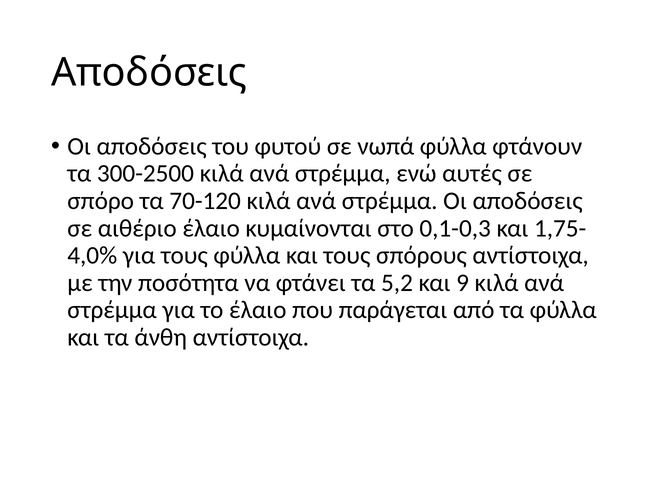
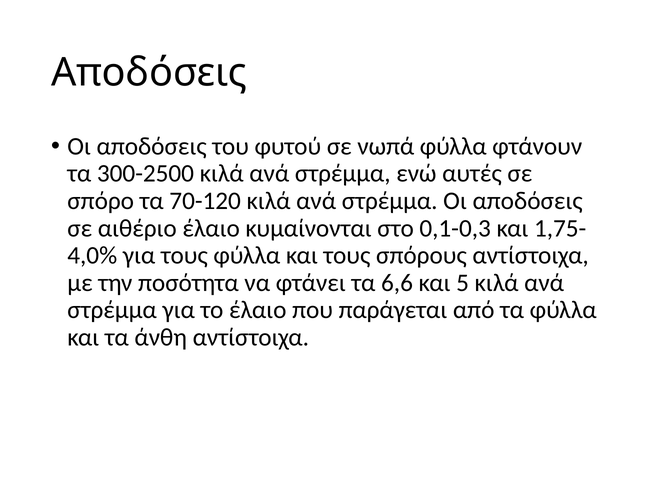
5,2: 5,2 -> 6,6 (397, 283)
9: 9 -> 5 (463, 283)
